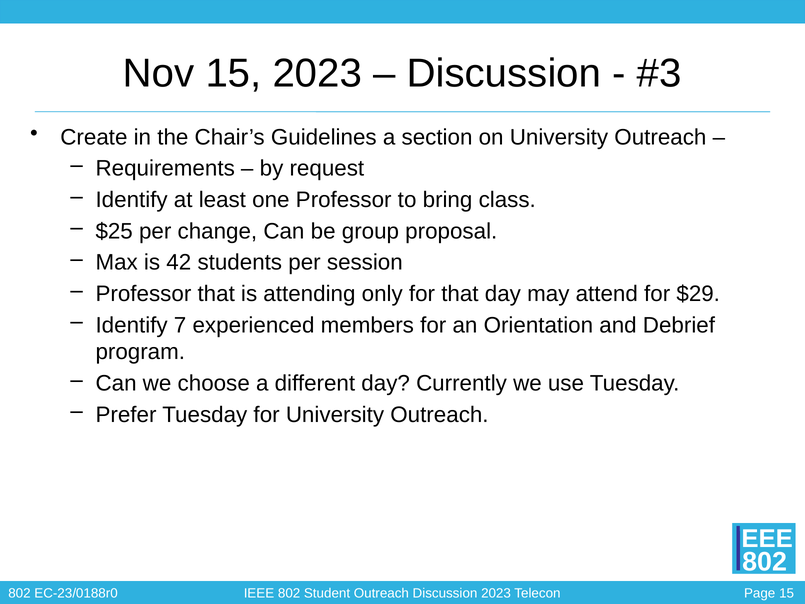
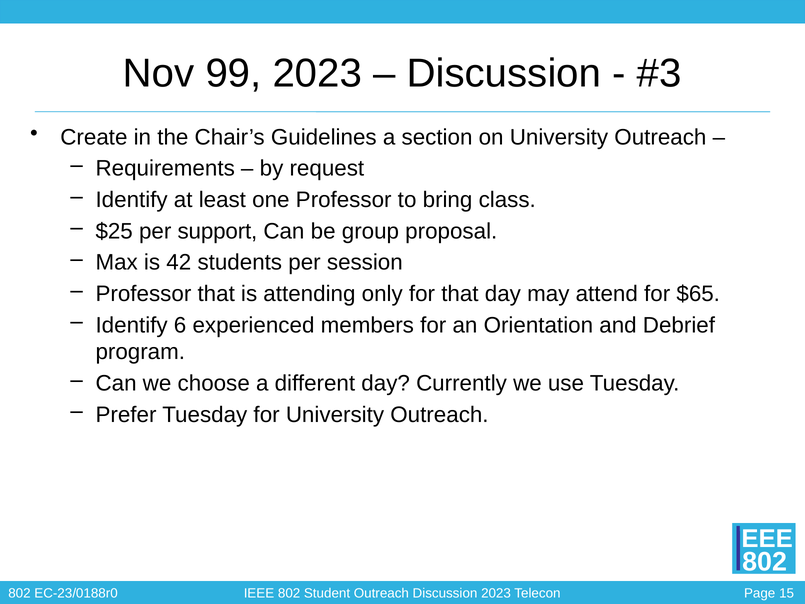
Nov 15: 15 -> 99 (233, 73)
change: change -> support (217, 231)
$29: $29 -> $65 (698, 294)
7: 7 -> 6 (180, 325)
